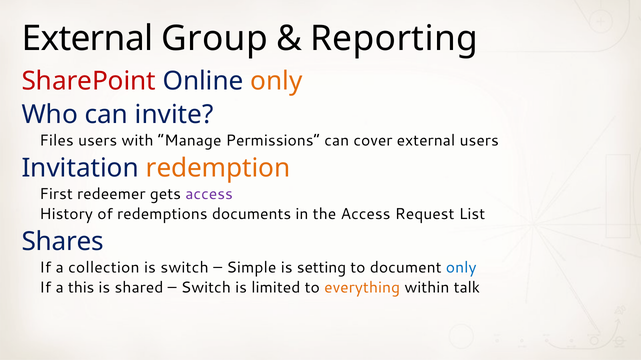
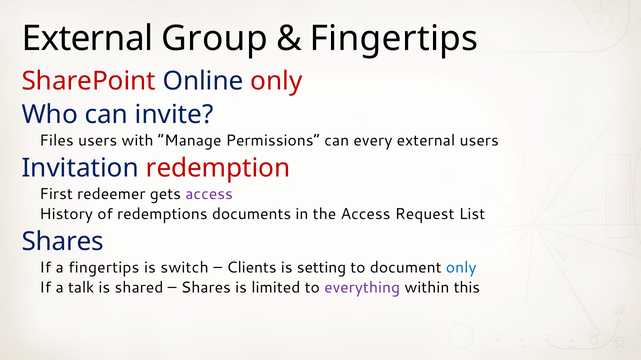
Reporting: Reporting -> Fingertips (394, 39)
only colour: orange -> red (276, 81)
cover: cover -> every (373, 141)
redemption colour: orange -> red (218, 168)
a collection: collection -> fingertips (104, 268)
Simple: Simple -> Clients (252, 268)
this: this -> talk (81, 288)
Switch: Switch -> Shares (206, 288)
everything colour: orange -> purple (362, 288)
talk: talk -> this (467, 288)
